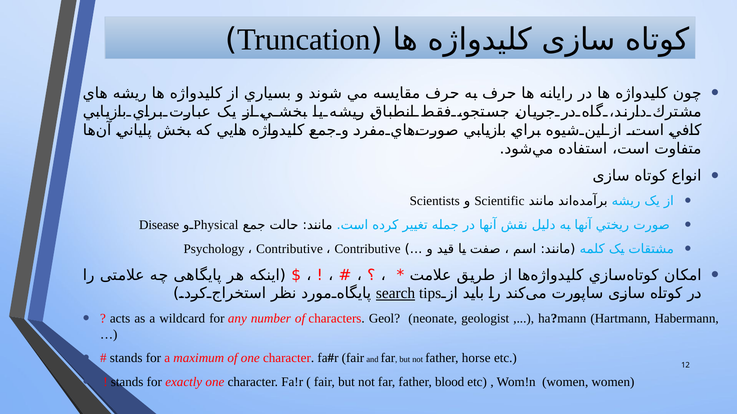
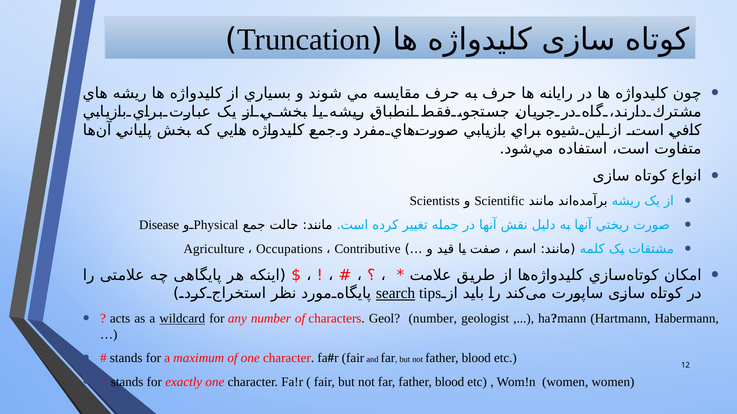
Psychology: Psychology -> Agriculture (214, 249)
Contributive: Contributive -> Occupations (289, 249)
wildcard underline: none -> present (182, 319)
Geol neonate: neonate -> number (433, 319)
not father horse: horse -> blood (476, 359)
